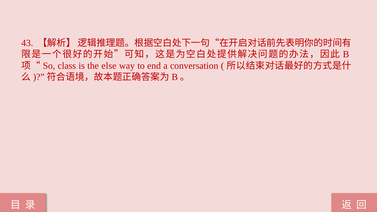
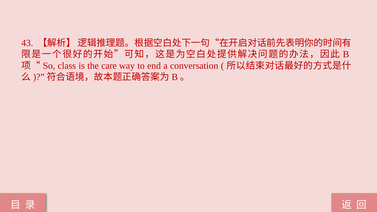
else: else -> care (109, 66)
